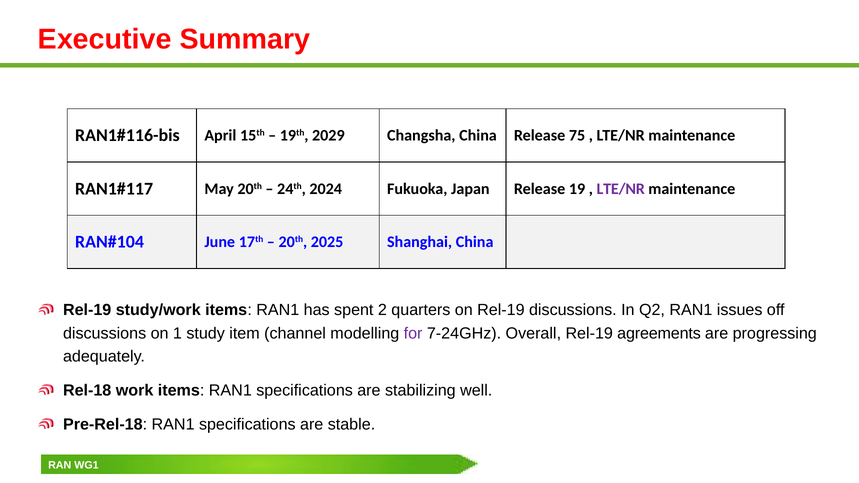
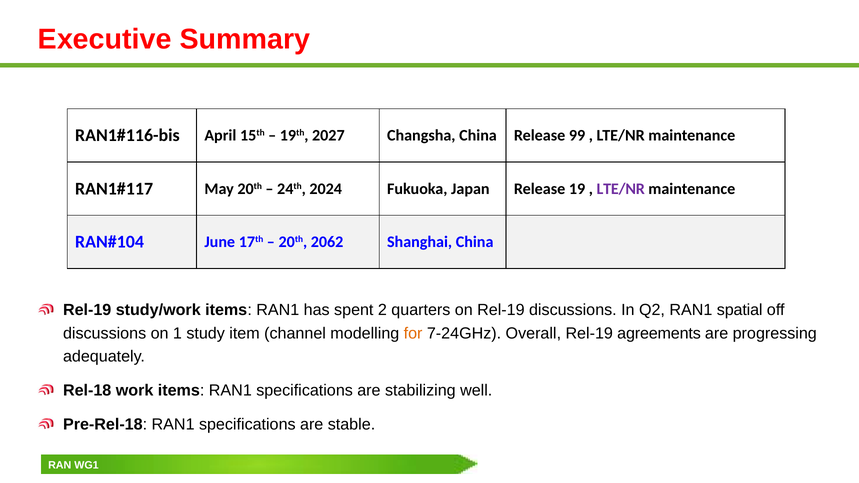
2029: 2029 -> 2027 (328, 136)
75: 75 -> 99 (577, 136)
2025: 2025 -> 2062 (327, 242)
issues: issues -> spatial (740, 310)
for colour: purple -> orange (413, 333)
